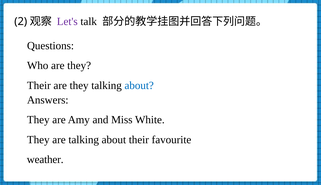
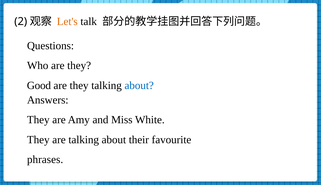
Let's colour: purple -> orange (67, 21)
Their: Their -> Good (39, 85)
weather: weather -> phrases (45, 159)
